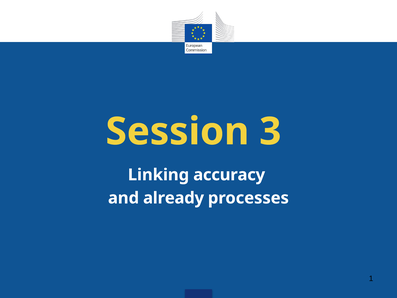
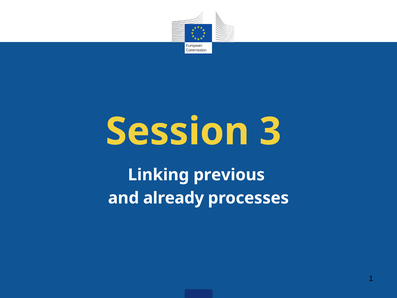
accuracy: accuracy -> previous (229, 175)
